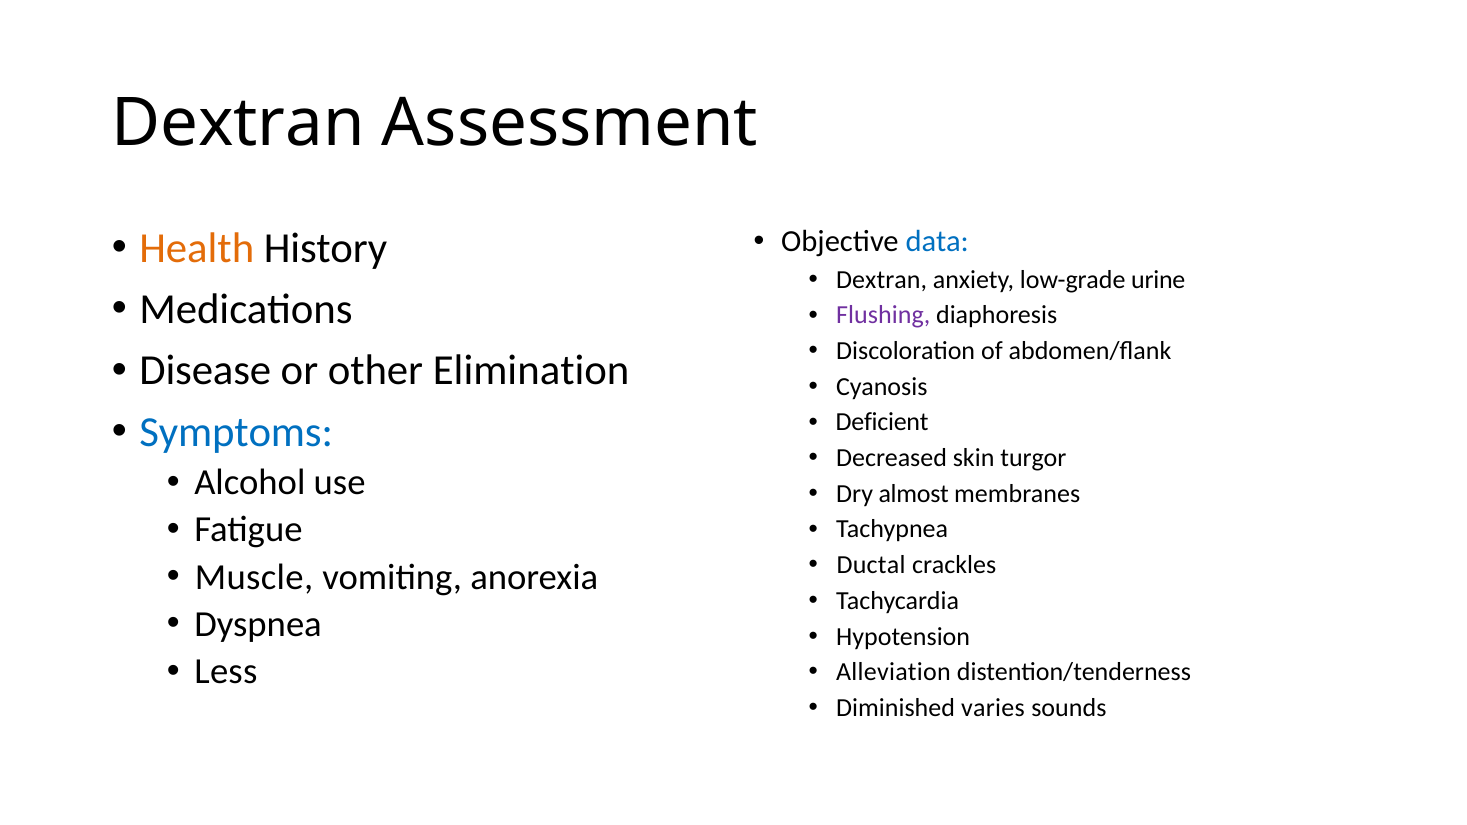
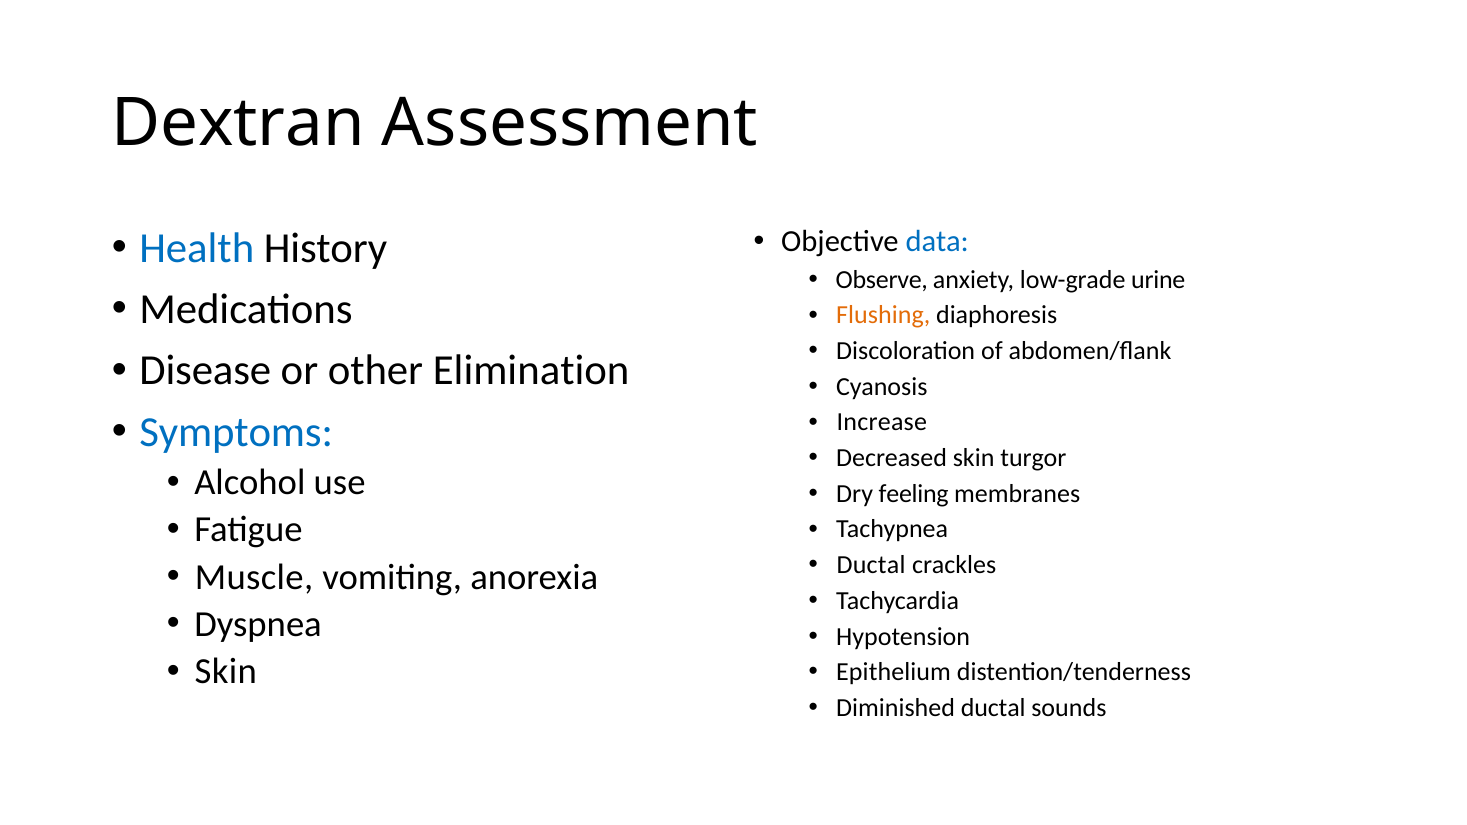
Health colour: orange -> blue (197, 248)
Dextran: Dextran -> Observe (882, 280)
Flushing colour: purple -> orange (883, 315)
Deficient: Deficient -> Increase (882, 422)
almost: almost -> feeling (914, 494)
Less: Less -> Skin (226, 672)
Alleviation: Alleviation -> Epithelium (894, 672)
Diminished varies: varies -> ductal (993, 708)
